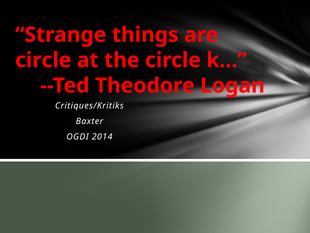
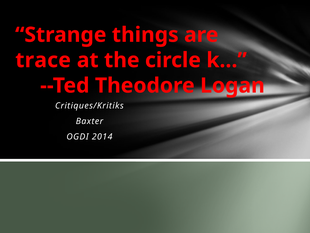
circle: circle -> trace (43, 60)
